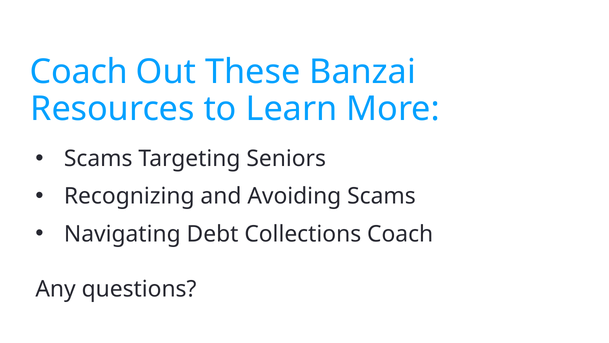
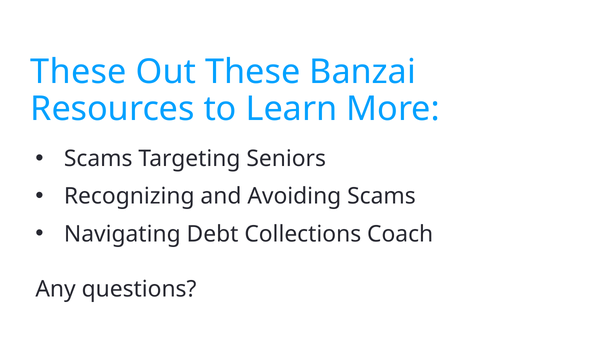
Coach: Coach -> These (79, 72)
